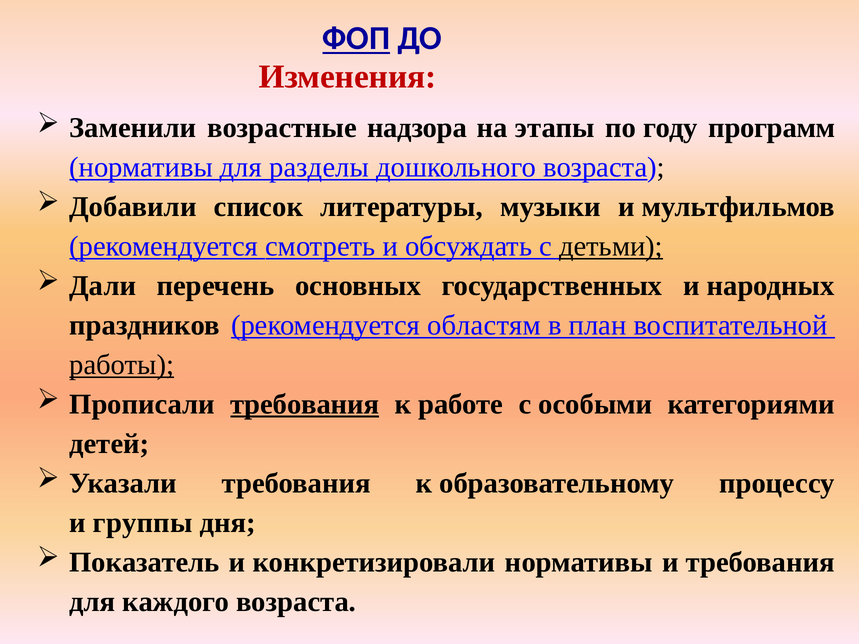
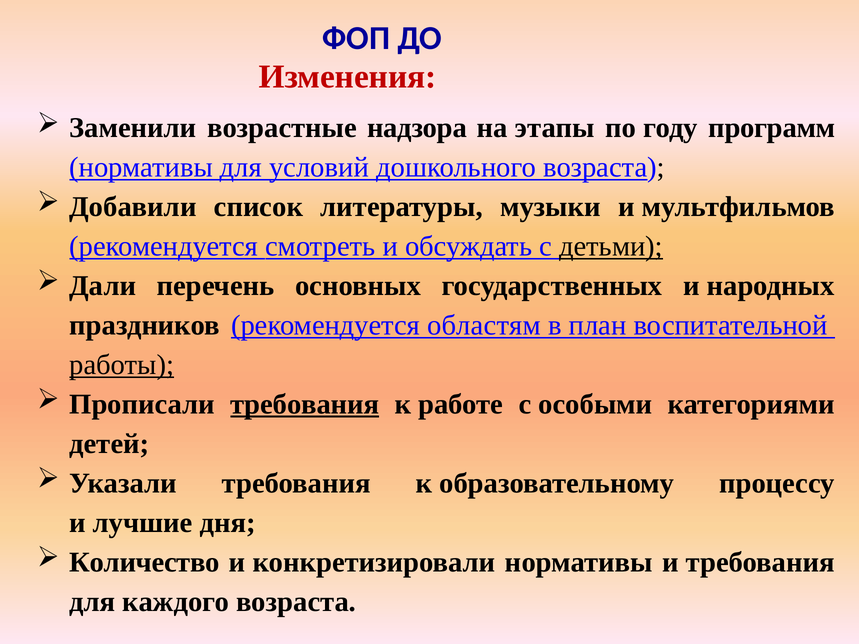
ФОП underline: present -> none (356, 38)
разделы: разделы -> условий (319, 167)
группы: группы -> лучшие (143, 523)
Показатель: Показатель -> Количество (144, 562)
